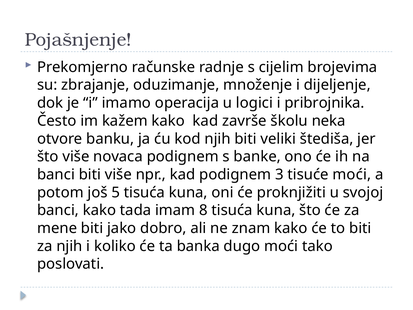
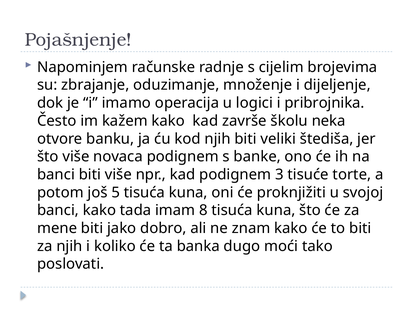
Prekomjerno: Prekomjerno -> Napominjem (83, 67)
tisuće moći: moći -> torte (352, 174)
